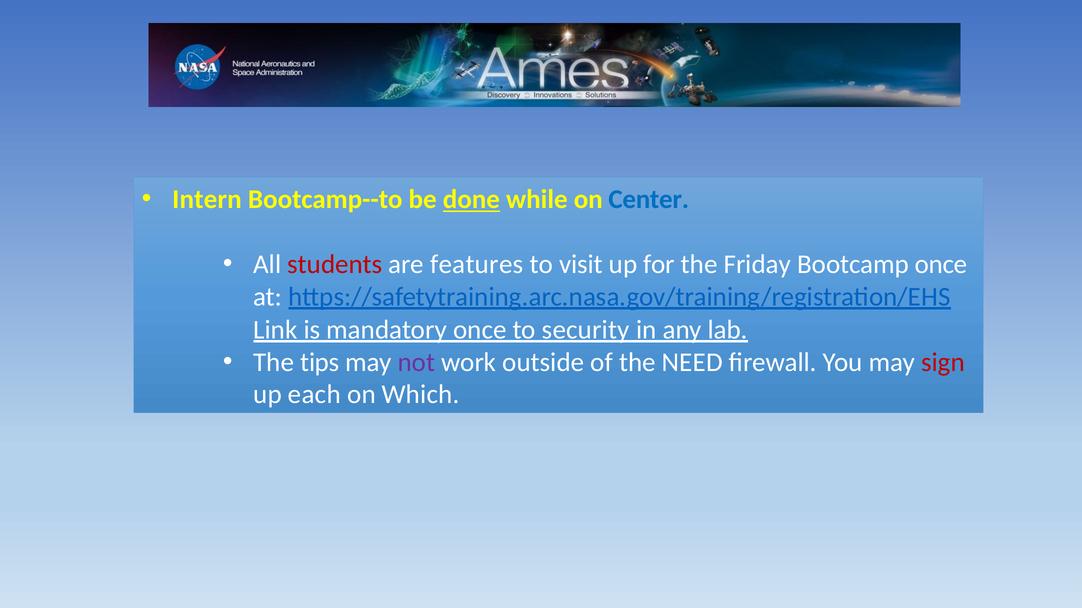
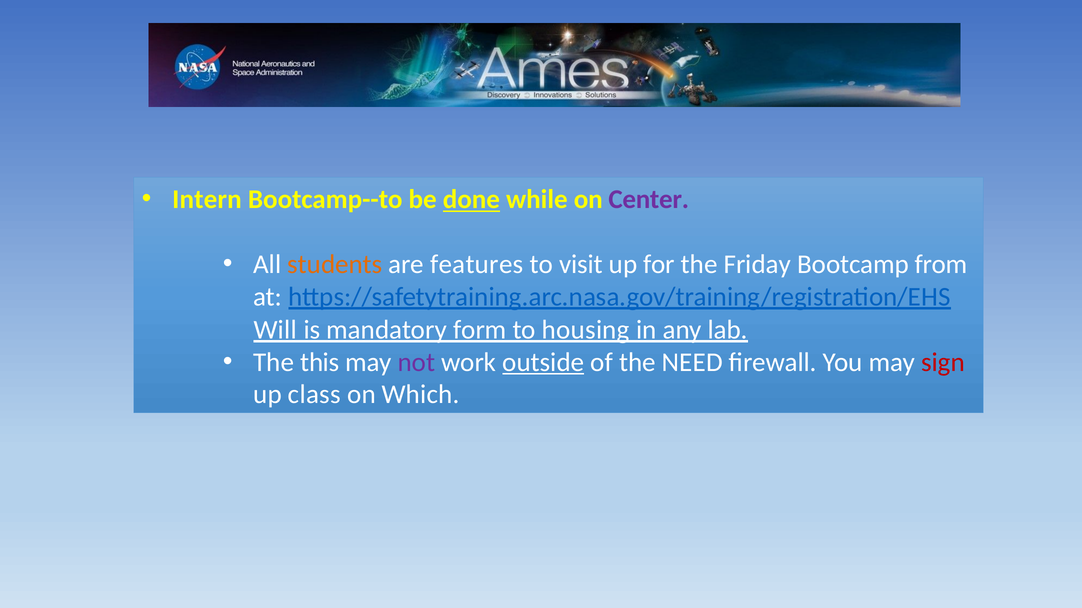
Center colour: blue -> purple (649, 200)
students colour: red -> orange (335, 265)
Bootcamp once: once -> from (941, 265)
Link: Link -> Will (275, 330)
mandatory once: once -> form (480, 330)
security: security -> housing (586, 330)
tips: tips -> this (320, 363)
outside underline: none -> present (543, 363)
each: each -> class (314, 395)
